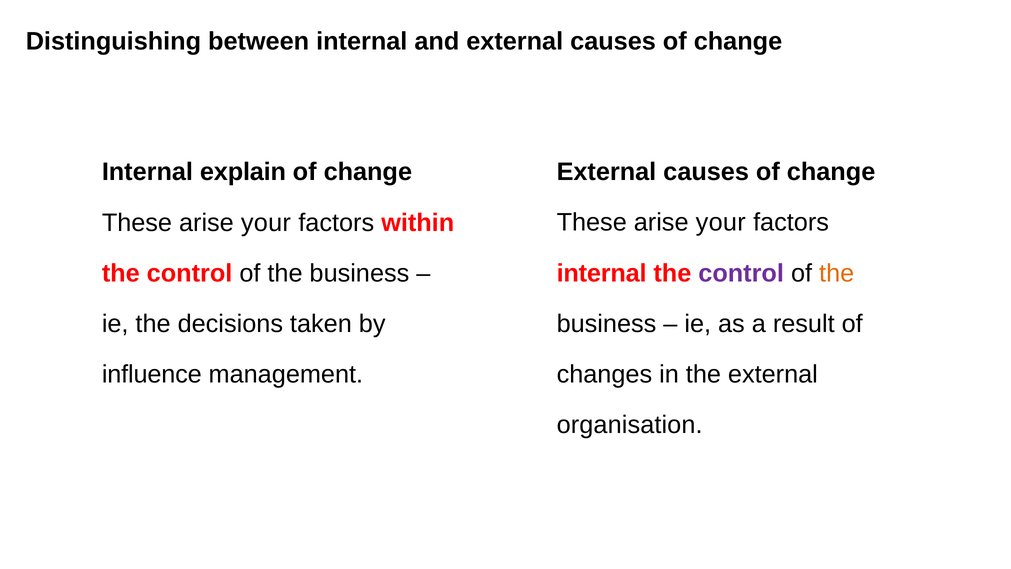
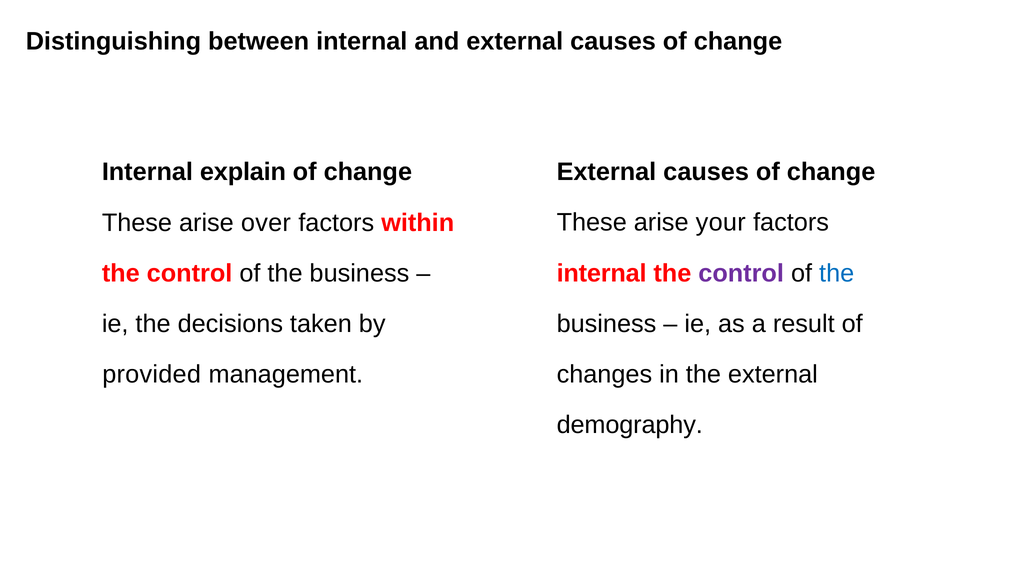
your: your -> over (266, 223)
the colour: orange -> blue (837, 273)
influence: influence -> provided (152, 374)
organisation: organisation -> demography (630, 425)
